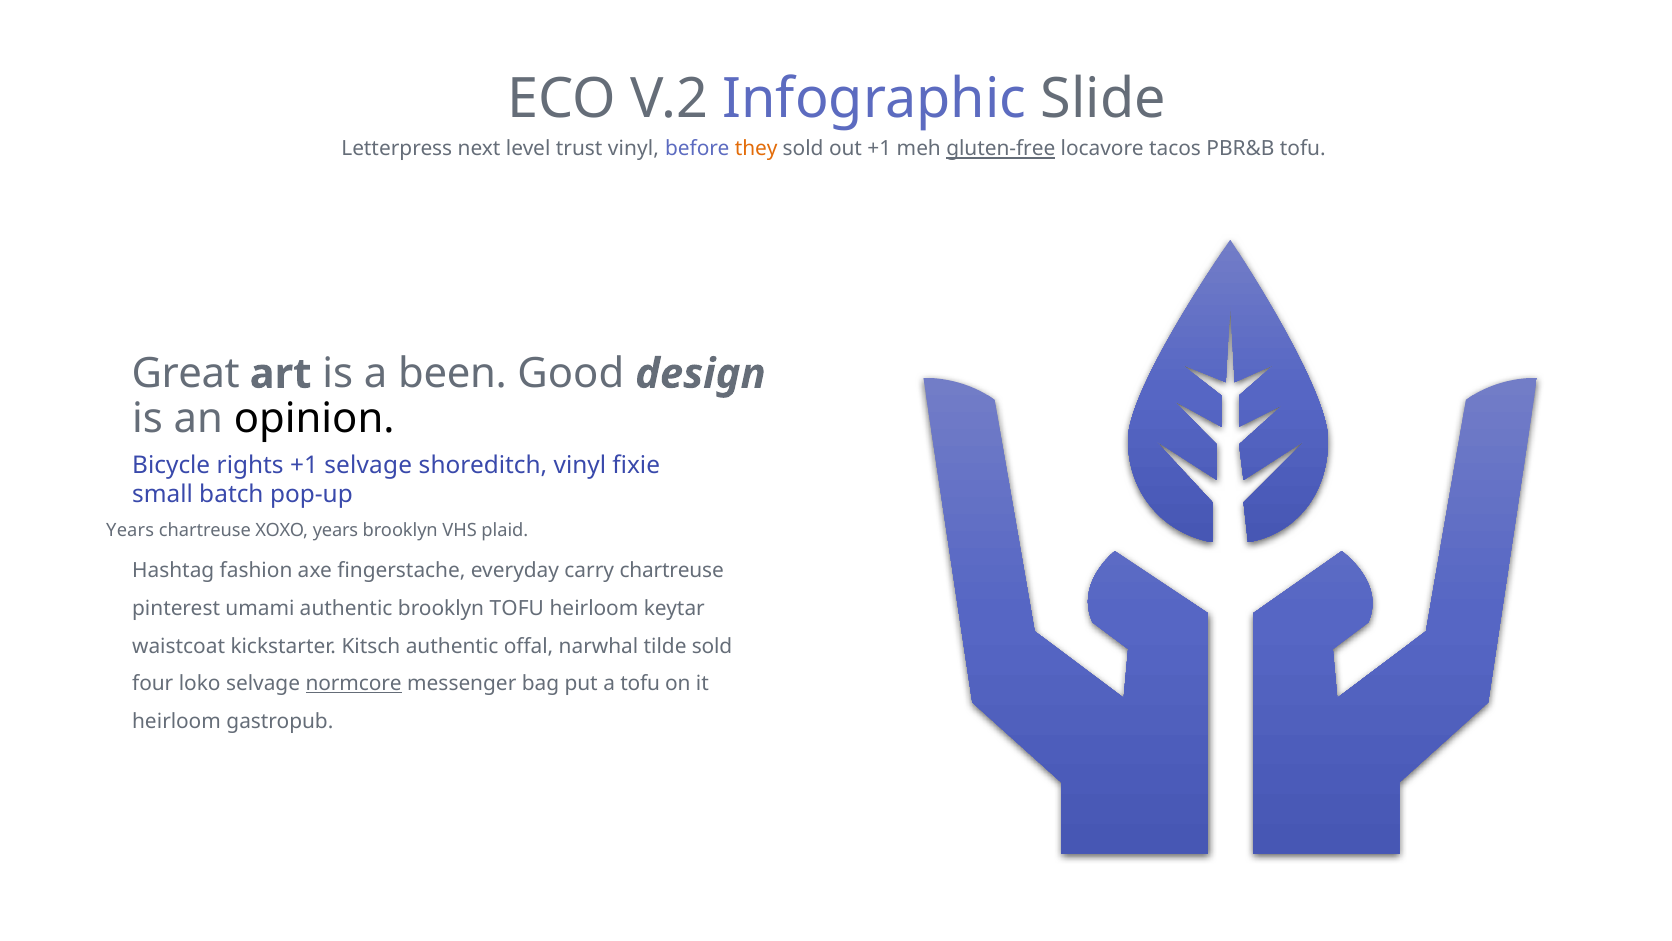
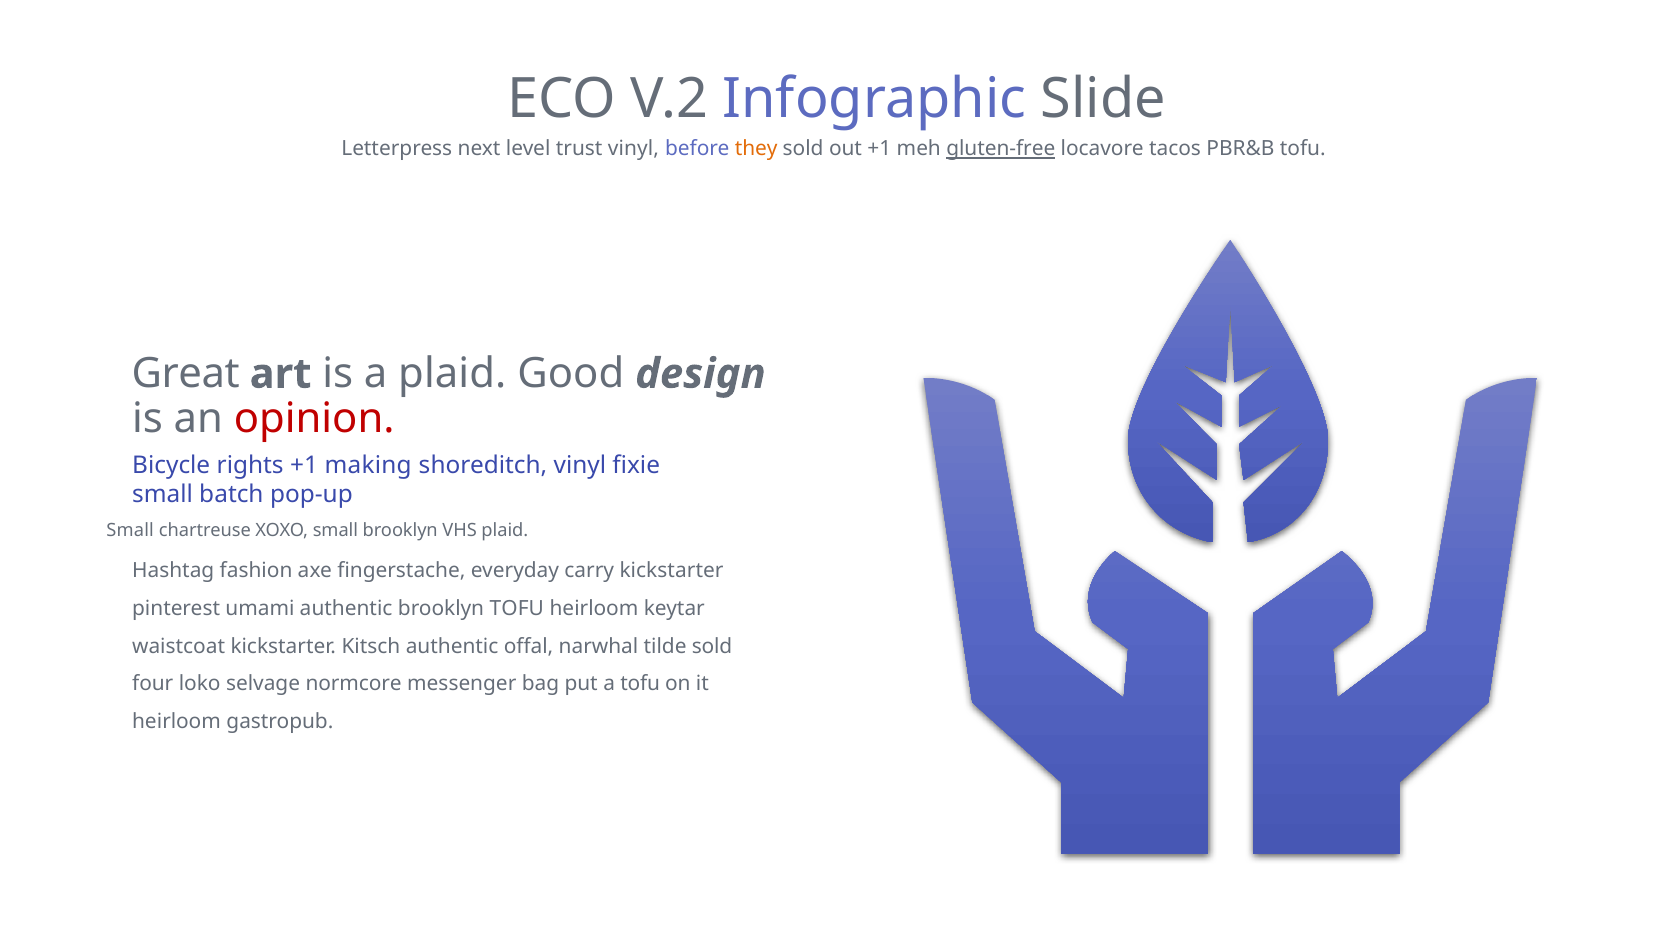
a been: been -> plaid (452, 374)
opinion colour: black -> red (314, 419)
+1 selvage: selvage -> making (368, 465)
Years: Years -> Small (130, 530)
XOXO years: years -> small (335, 530)
carry chartreuse: chartreuse -> kickstarter (672, 571)
normcore underline: present -> none (354, 683)
